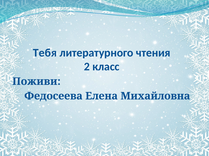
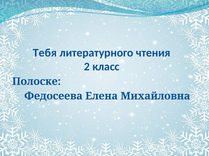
Поживи: Поживи -> Полоске (37, 82)
